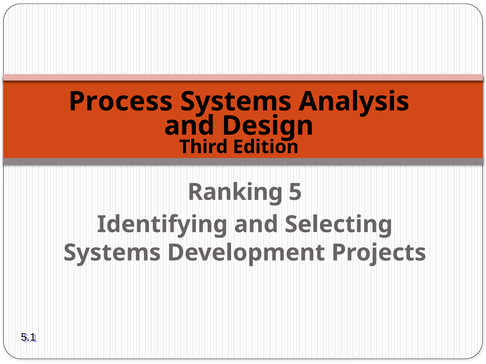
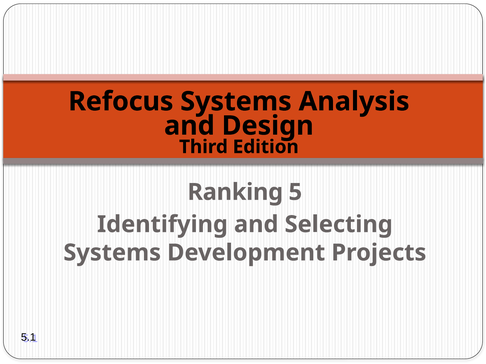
Process: Process -> Refocus (121, 102)
